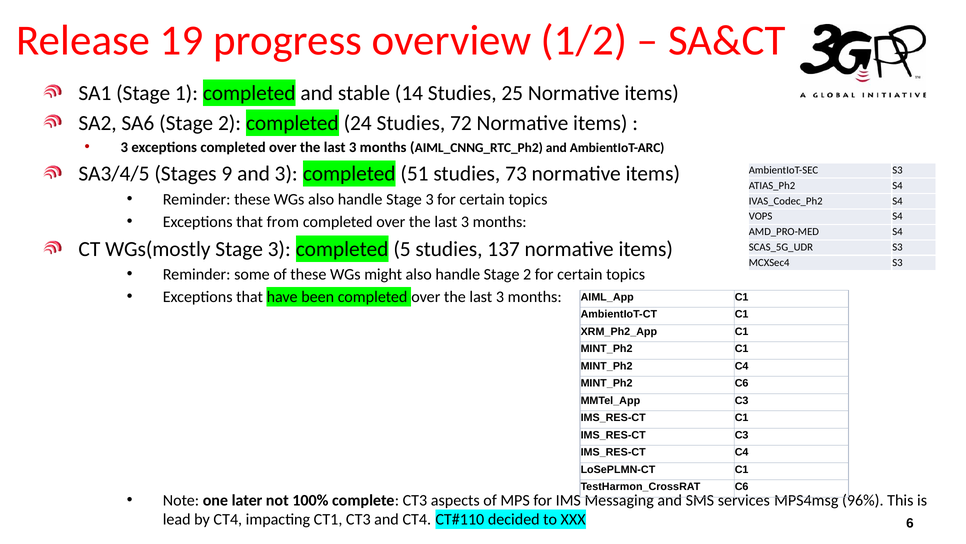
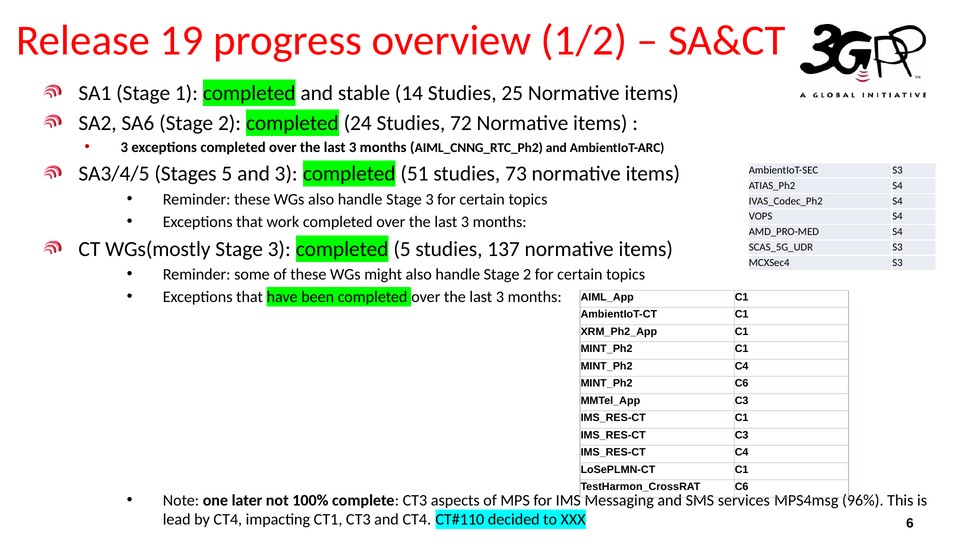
Stages 9: 9 -> 5 (227, 174)
from: from -> work (283, 222)
